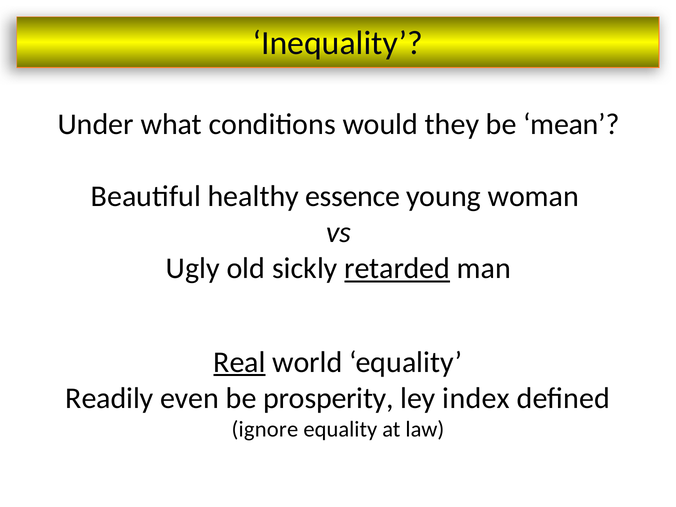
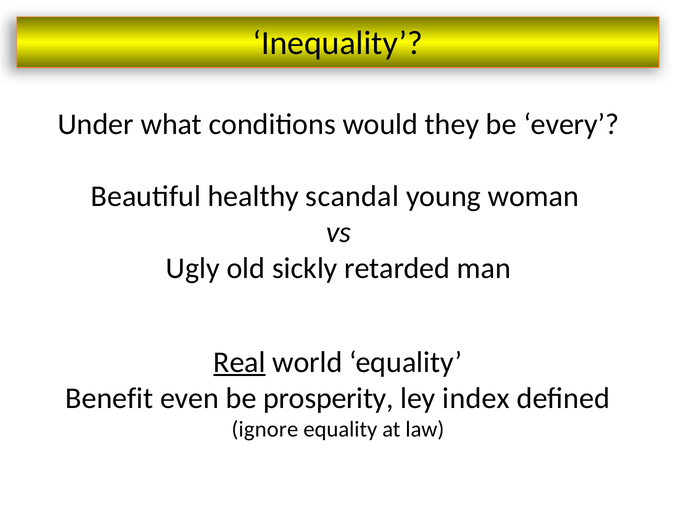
mean: mean -> every (571, 124)
essence: essence -> scandal (352, 196)
retarded underline: present -> none (397, 268)
Readily: Readily -> Benefit (109, 398)
